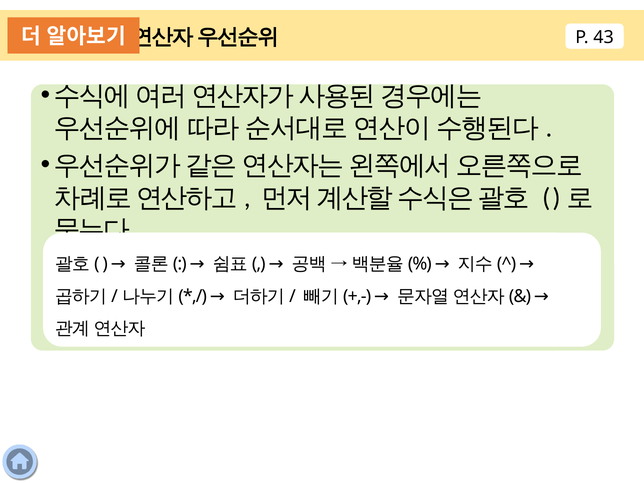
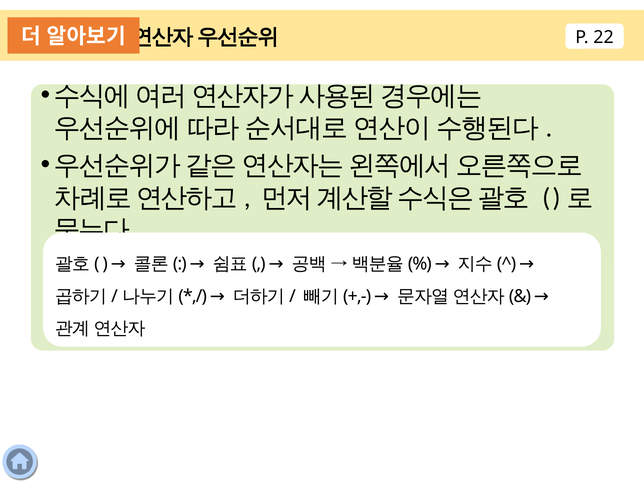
43: 43 -> 22 (604, 37)
